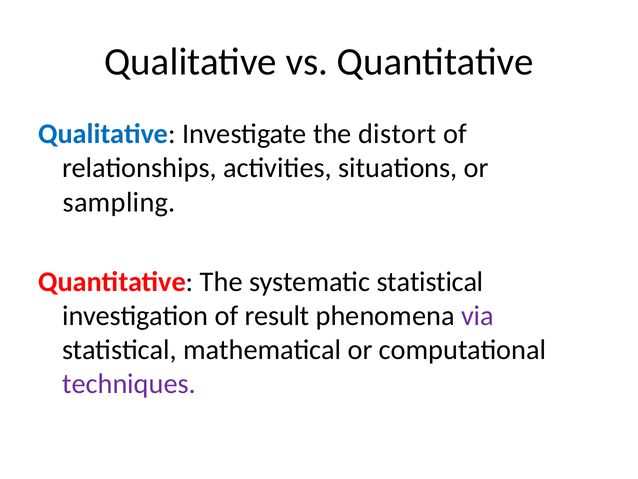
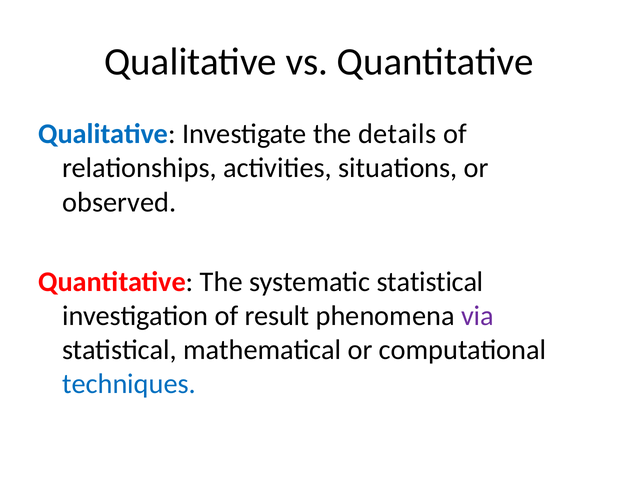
distort: distort -> details (397, 134)
sampling: sampling -> observed (119, 202)
techniques colour: purple -> blue (129, 384)
